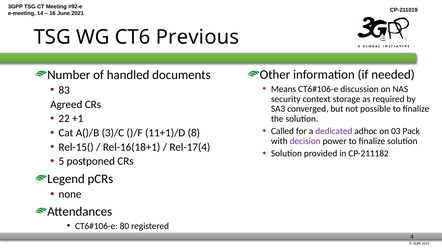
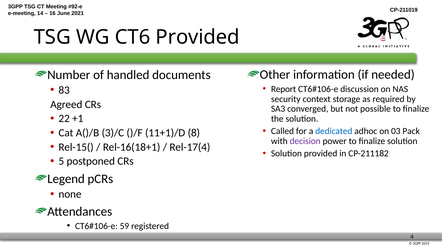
CT6 Previous: Previous -> Provided (198, 37)
Means: Means -> Report (284, 89)
dedicated colour: purple -> blue (334, 131)
80: 80 -> 59 (124, 226)
